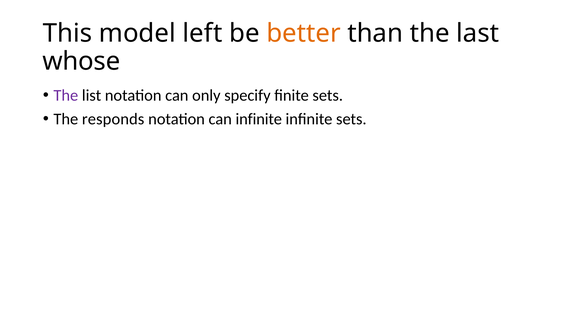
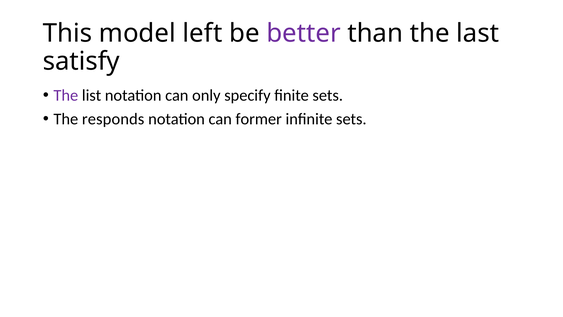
better colour: orange -> purple (304, 33)
whose: whose -> satisfy (81, 61)
can infinite: infinite -> former (259, 119)
